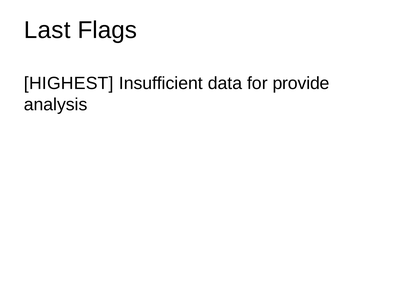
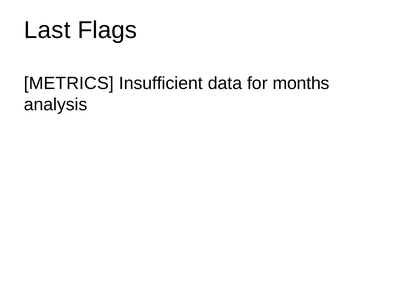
HIGHEST: HIGHEST -> METRICS (69, 83)
provide: provide -> months (301, 83)
